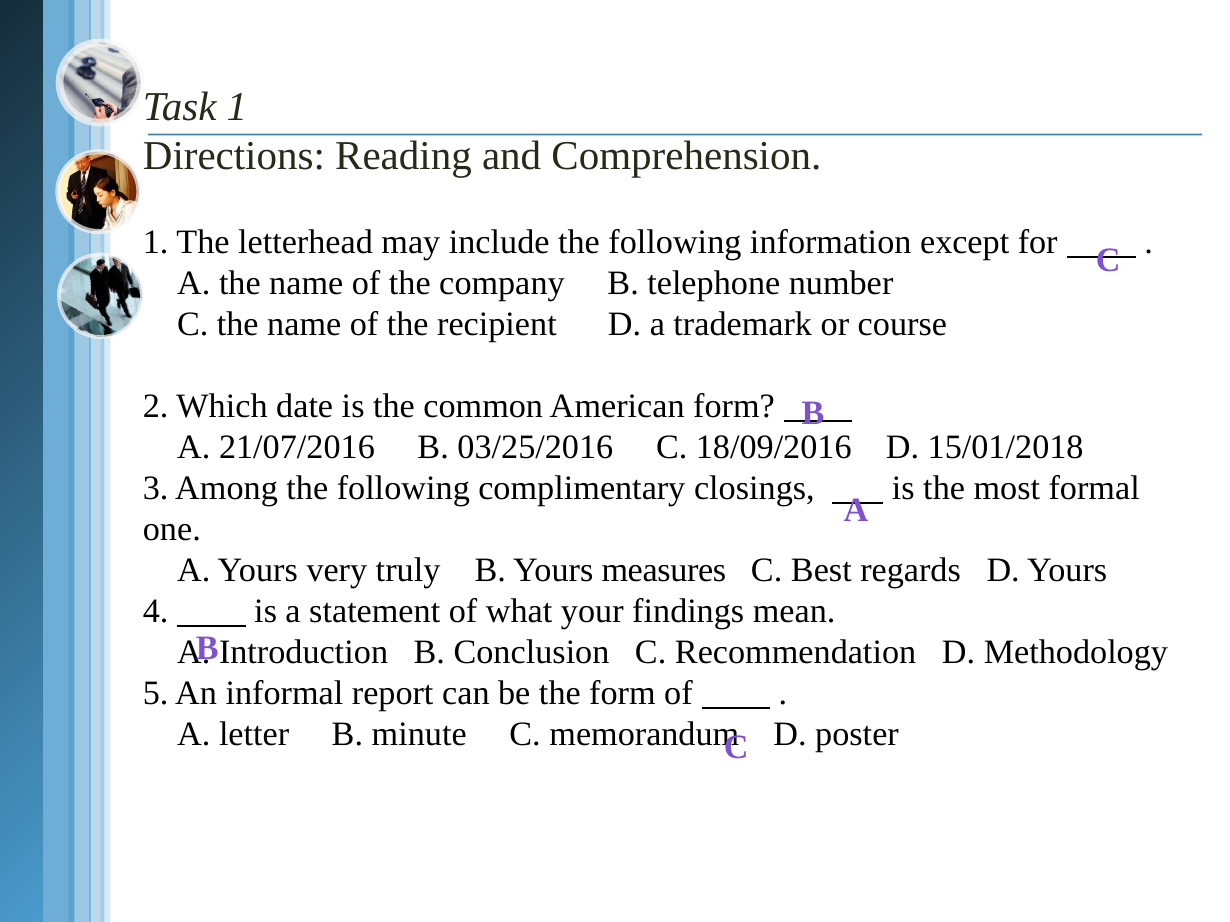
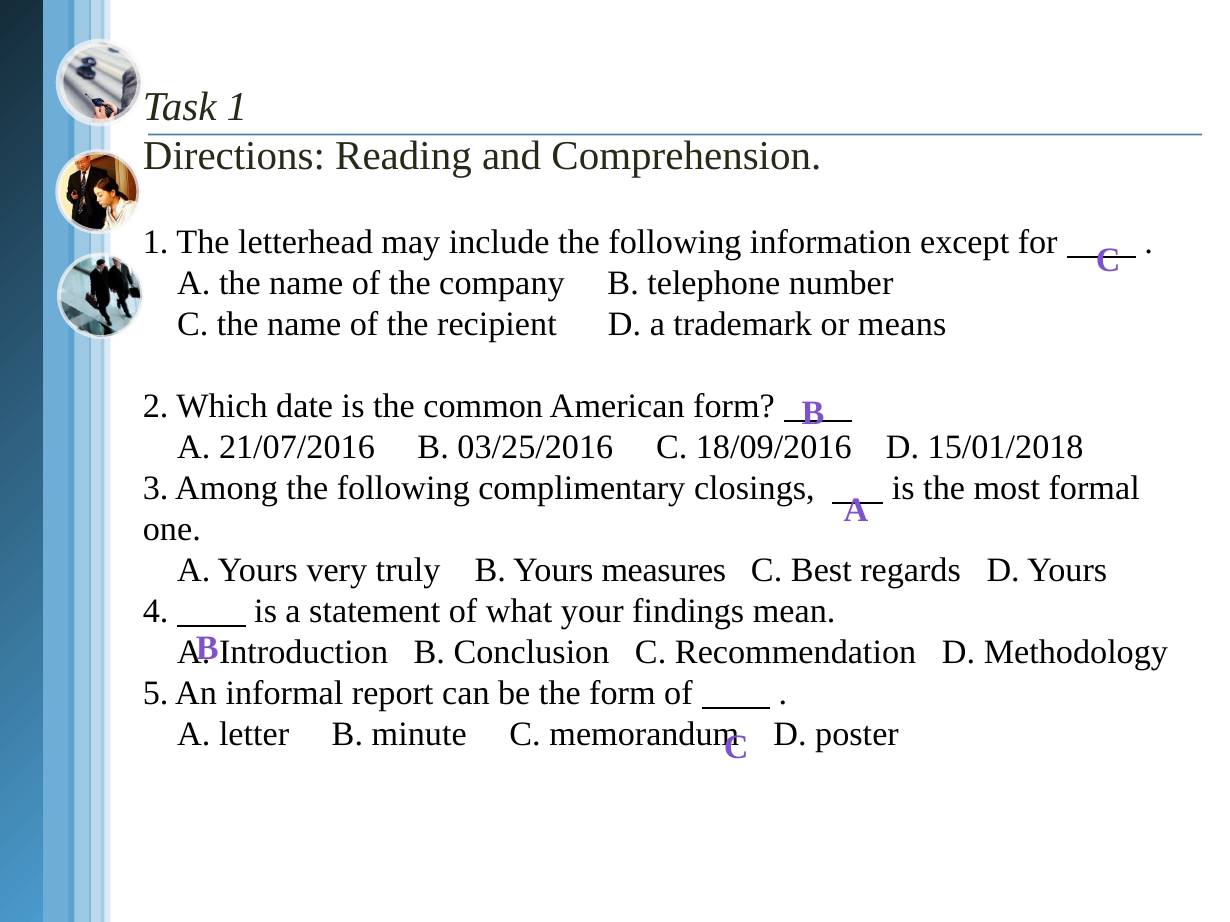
course: course -> means (902, 324)
